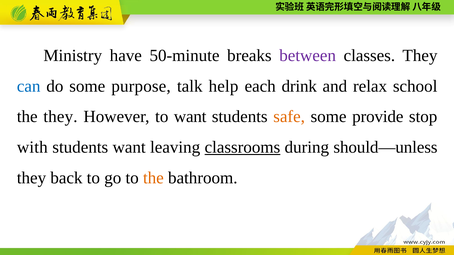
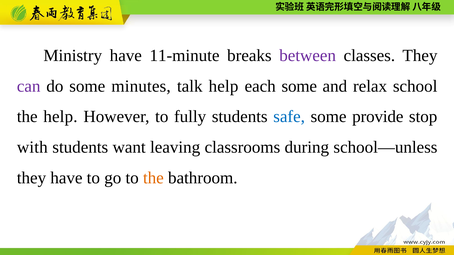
50-minute: 50-minute -> 11-minute (185, 56)
can colour: blue -> purple (29, 86)
purpose: purpose -> minutes (141, 86)
each drink: drink -> some (299, 86)
the they: they -> help (60, 117)
to want: want -> fully (190, 117)
safe colour: orange -> blue (289, 117)
classrooms underline: present -> none (242, 148)
should—unless: should—unless -> school—unless (385, 148)
they back: back -> have (66, 178)
